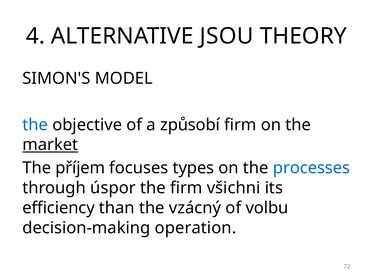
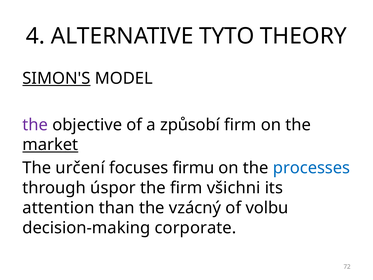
JSOU: JSOU -> TYTO (227, 36)
SIMON'S underline: none -> present (56, 78)
the colour: blue -> purple (35, 125)
příjem: příjem -> určení (80, 168)
types: types -> firmu (193, 168)
efficiency: efficiency -> attention (58, 208)
operation: operation -> corporate (195, 228)
